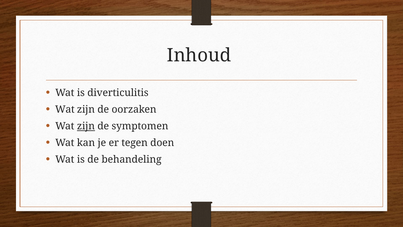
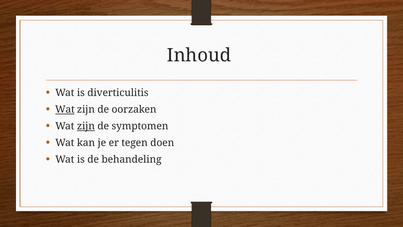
Wat underline: none -> present (65, 109)
